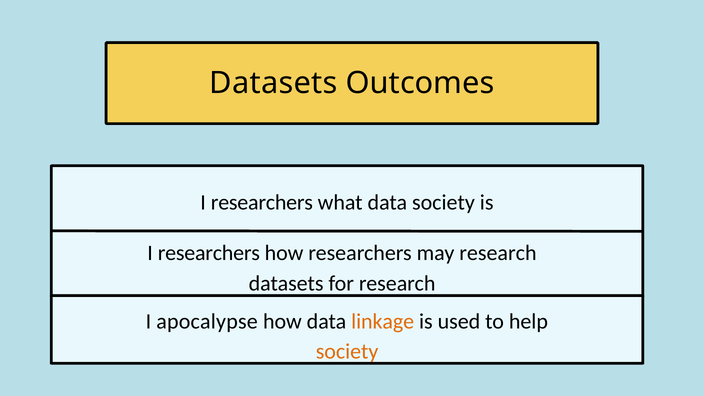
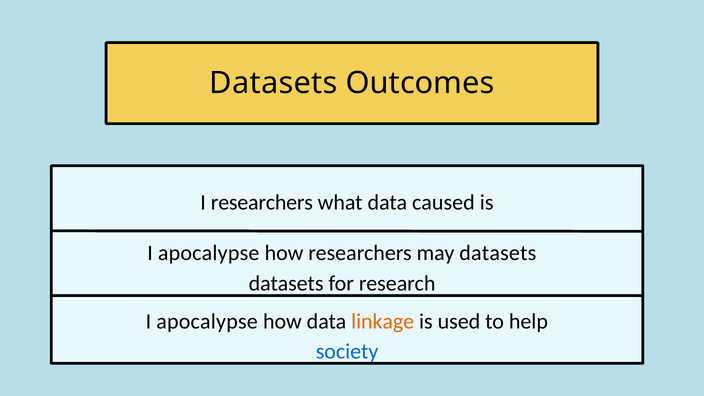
data society: society -> caused (443, 202)
researchers: researchers -> apocalypse (209, 253)
may research: research -> datasets (498, 253)
society colour: orange -> blue (347, 352)
